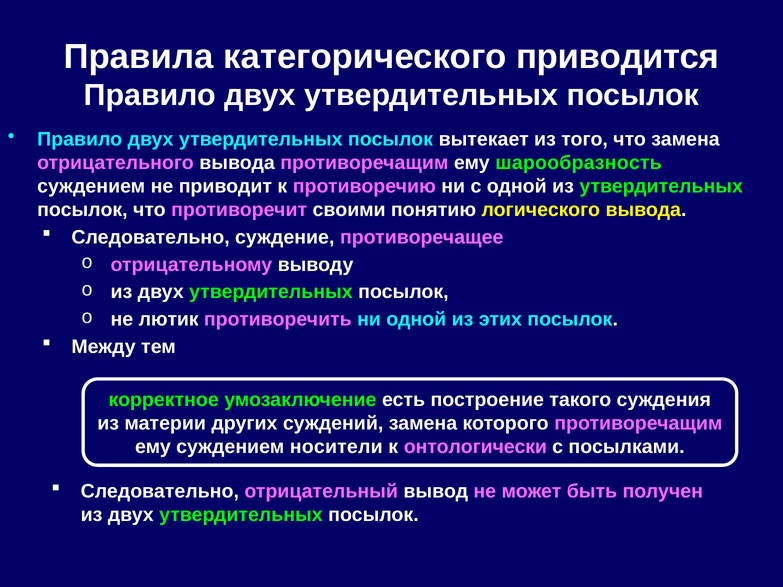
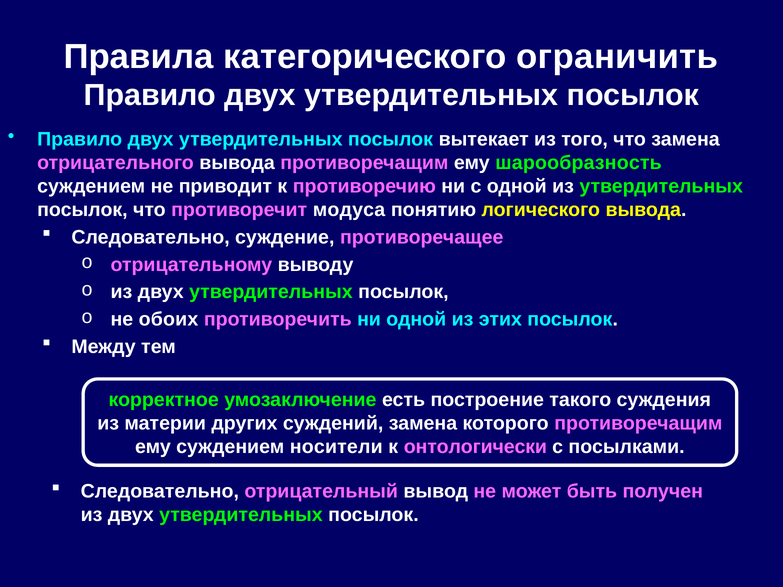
приводится: приводится -> ограничить (617, 57)
своими: своими -> модуса (349, 210)
лютик: лютик -> обоих (168, 319)
